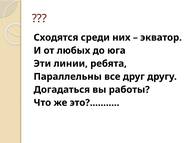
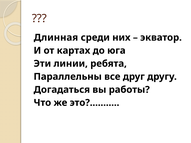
Сходятся: Сходятся -> Длинная (56, 38)
любых: любых -> картах (74, 51)
